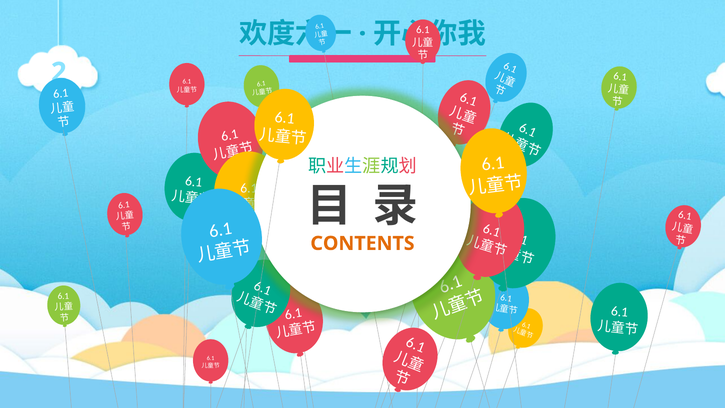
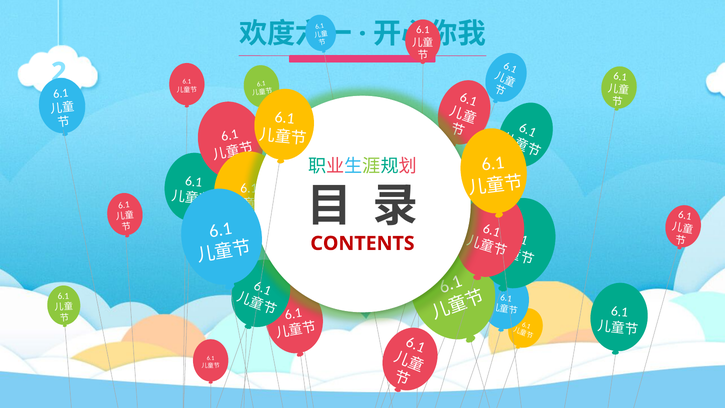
CONTENTS colour: orange -> red (362, 243)
